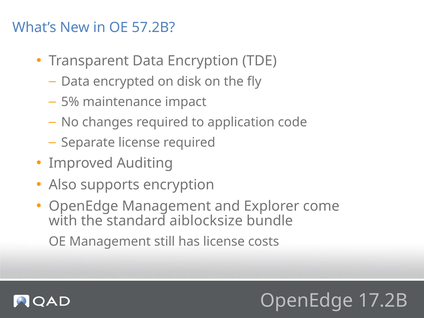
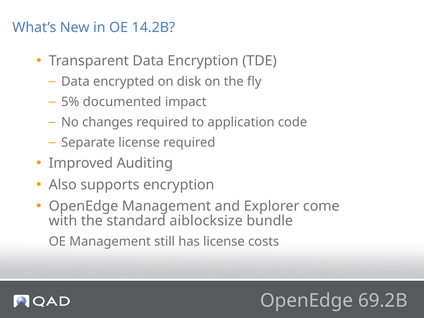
57.2B: 57.2B -> 14.2B (153, 27)
maintenance: maintenance -> documented (122, 102)
17.2B: 17.2B -> 69.2B (383, 301)
